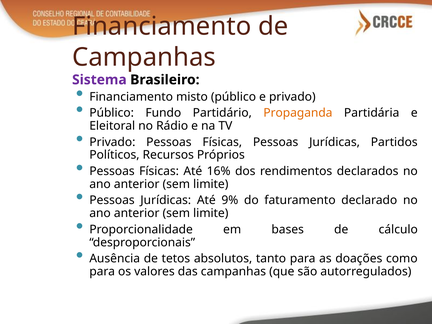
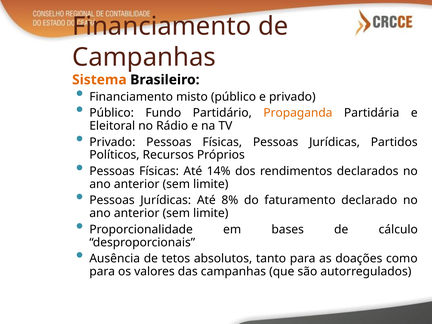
Sistema colour: purple -> orange (99, 80)
16%: 16% -> 14% (219, 171)
9%: 9% -> 8% (230, 200)
